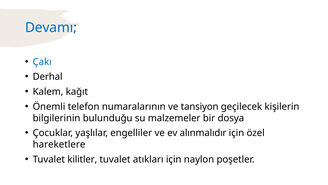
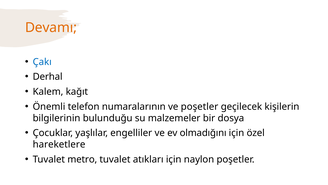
Devamı colour: blue -> orange (51, 28)
ve tansiyon: tansiyon -> poşetler (200, 106)
alınmalıdır: alınmalıdır -> olmadığını (203, 133)
kilitler: kilitler -> metro (82, 159)
